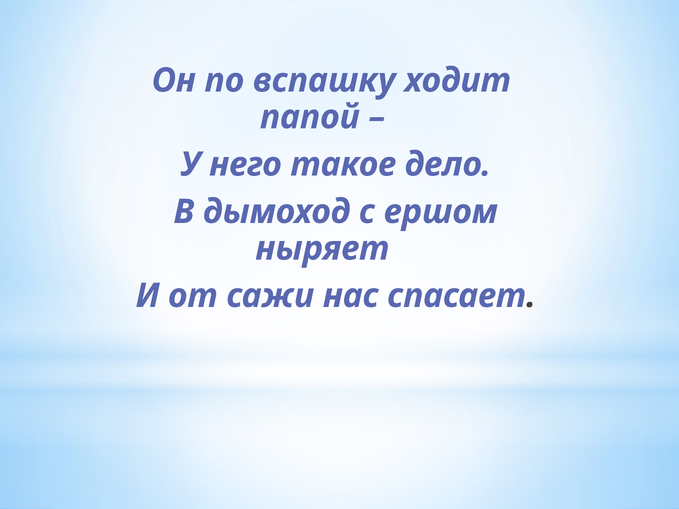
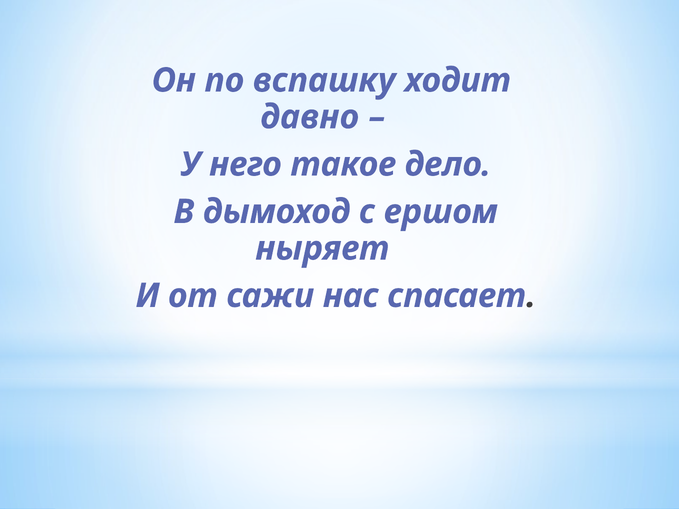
папой: папой -> давно (310, 117)
